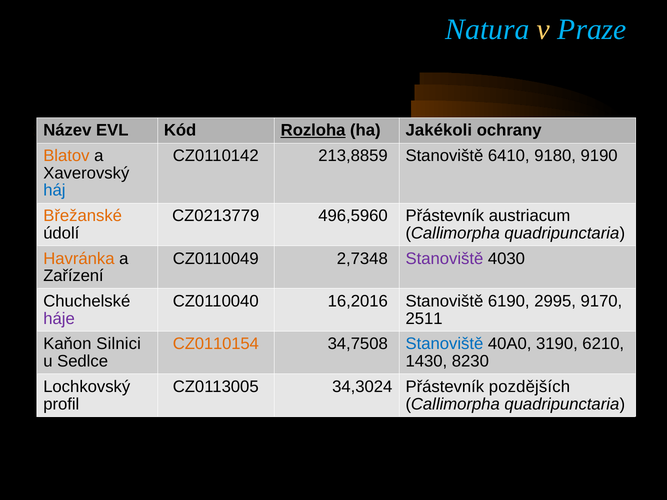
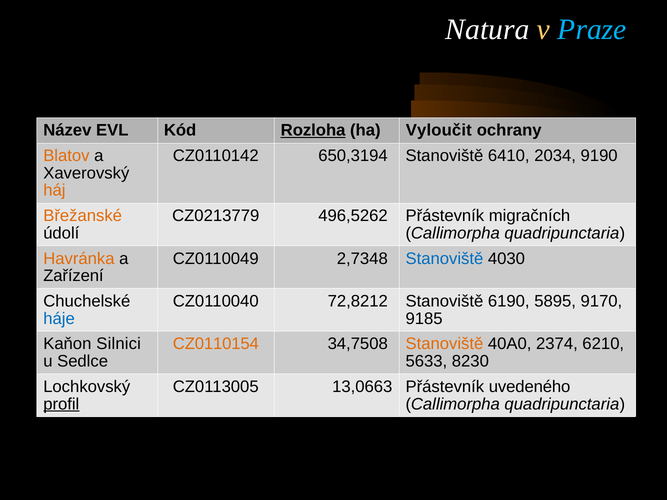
Natura colour: light blue -> white (487, 29)
Jakékoli: Jakékoli -> Vyloučit (439, 130)
213,8859: 213,8859 -> 650,3194 (353, 156)
9180: 9180 -> 2034 (555, 156)
háj colour: blue -> orange (54, 191)
496,5960: 496,5960 -> 496,5262 (353, 216)
austriacum: austriacum -> migračních (530, 216)
Stanoviště colour: purple -> blue (444, 259)
16,2016: 16,2016 -> 72,8212 (358, 301)
2995: 2995 -> 5895 (555, 301)
háje colour: purple -> blue (59, 319)
2511: 2511 -> 9185 (424, 319)
Stanoviště colour: blue -> orange (444, 344)
3190: 3190 -> 2374 (557, 344)
1430: 1430 -> 5633 (426, 361)
34,3024: 34,3024 -> 13,0663 (362, 387)
pozdějších: pozdějších -> uvedeného (530, 387)
profil underline: none -> present (61, 404)
